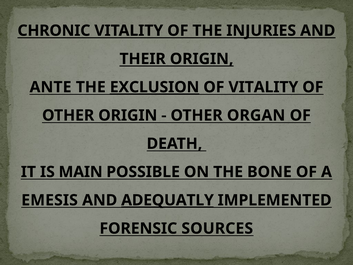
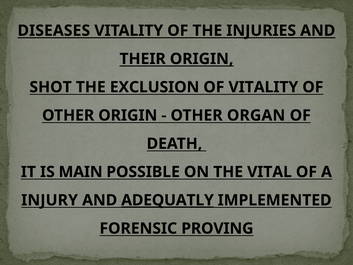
CHRONIC: CHRONIC -> DISEASES (54, 31)
ANTE: ANTE -> SHOT (51, 87)
EXCLUSION underline: present -> none (155, 87)
BONE: BONE -> VITAL (270, 172)
EMESIS: EMESIS -> INJURY (50, 200)
SOURCES: SOURCES -> PROVING (217, 228)
